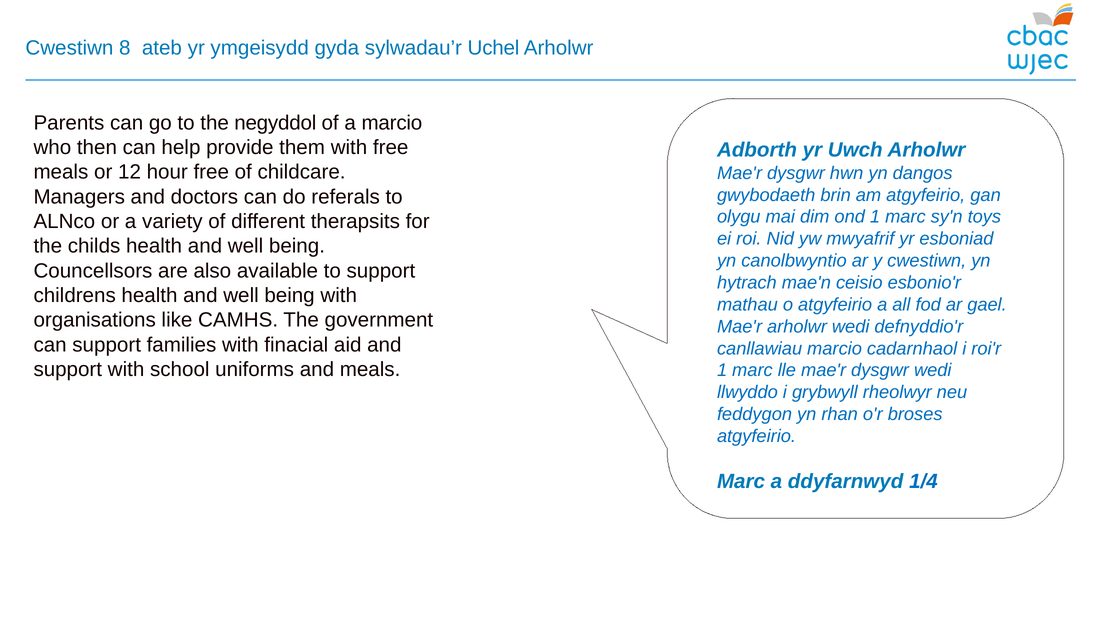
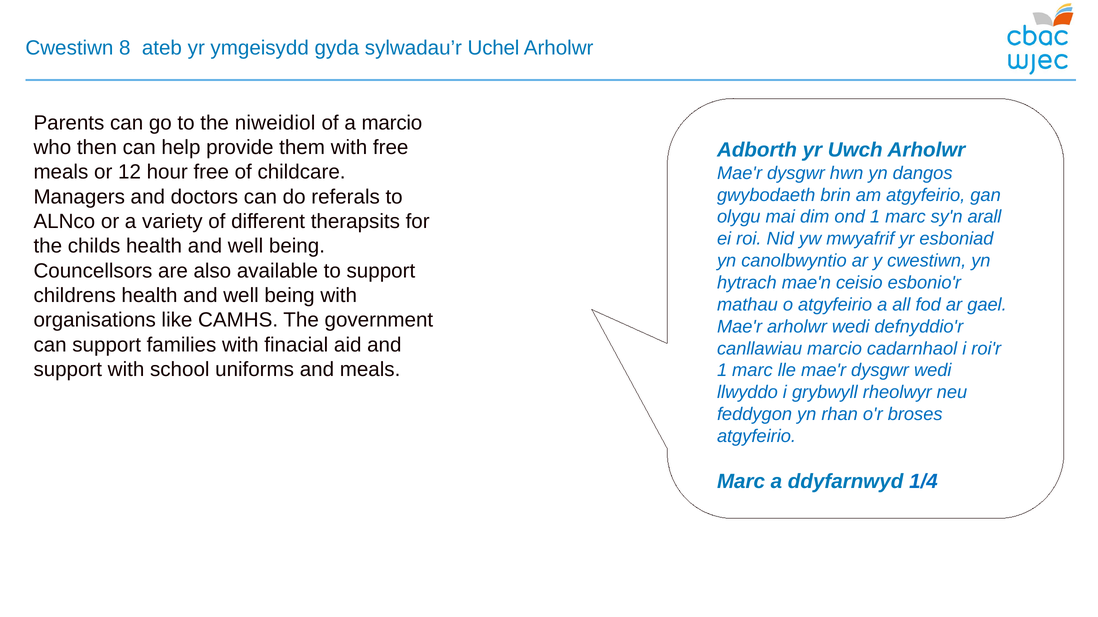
negyddol: negyddol -> niweidiol (275, 123)
toys: toys -> arall (984, 217)
